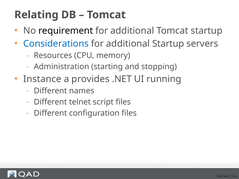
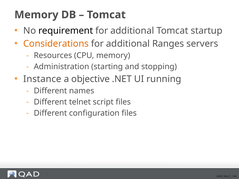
Relating: Relating -> Memory (36, 15)
Considerations colour: blue -> orange (56, 44)
additional Startup: Startup -> Ranges (168, 44)
provides: provides -> objective (91, 79)
